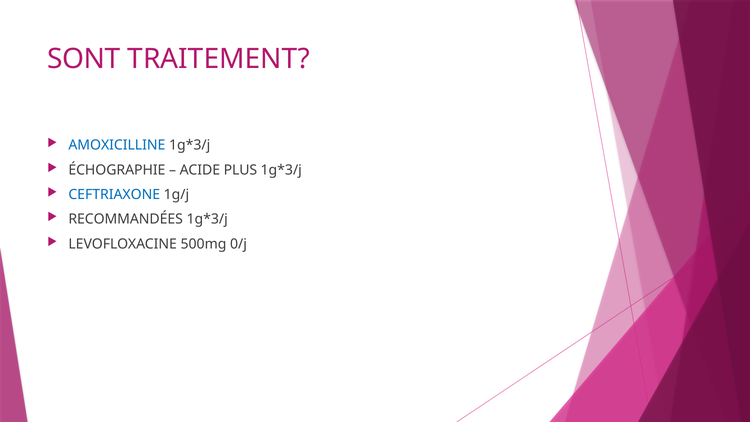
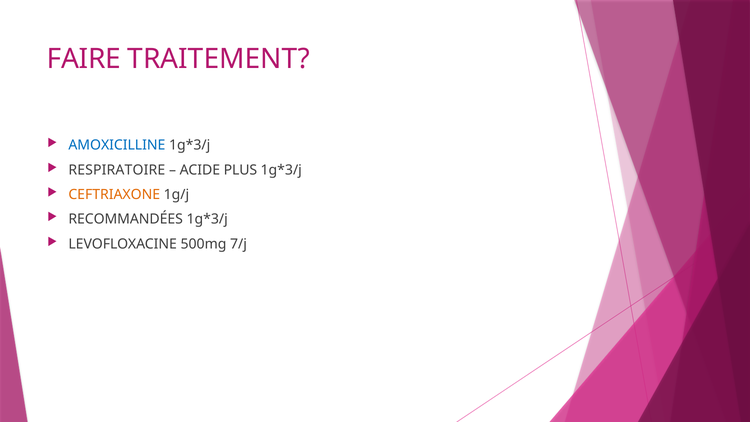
SONT: SONT -> FAIRE (84, 59)
ÉCHOGRAPHIE: ÉCHOGRAPHIE -> RESPIRATOIRE (117, 170)
CEFTRIAXONE colour: blue -> orange (114, 195)
0/j: 0/j -> 7/j (239, 244)
